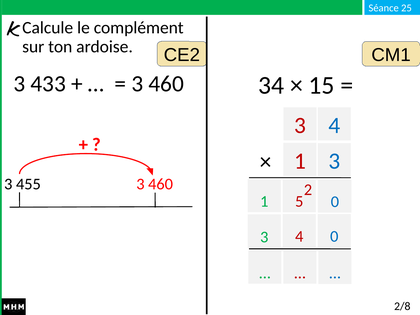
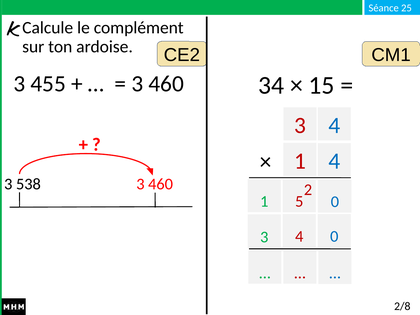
433: 433 -> 455 (48, 84)
1 3: 3 -> 4 (334, 161)
455: 455 -> 538 (28, 184)
